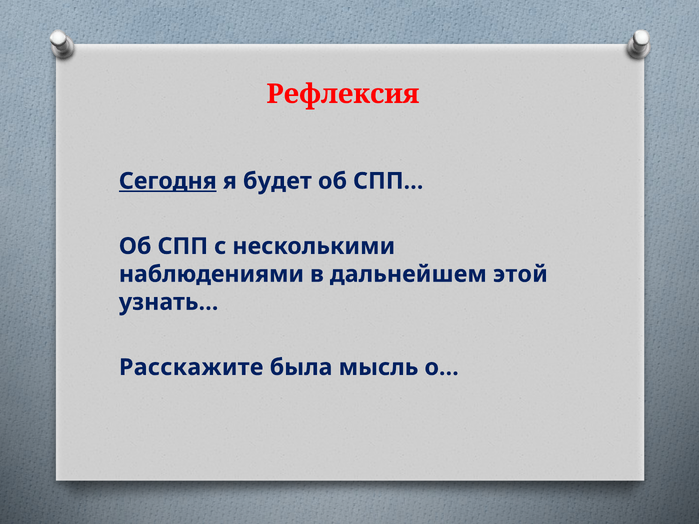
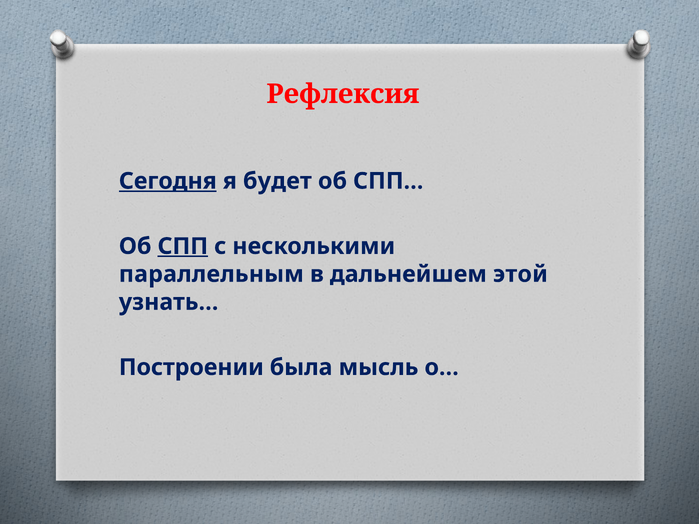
СПП underline: none -> present (183, 246)
наблюдениями: наблюдениями -> параллельным (211, 274)
Расскажите: Расскажите -> Построении (191, 367)
